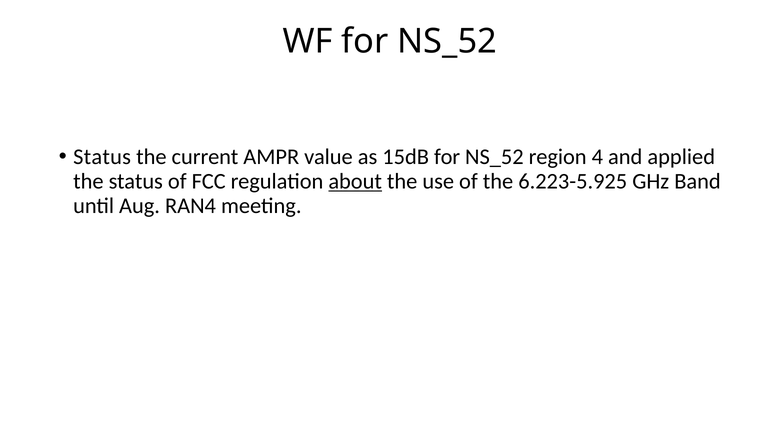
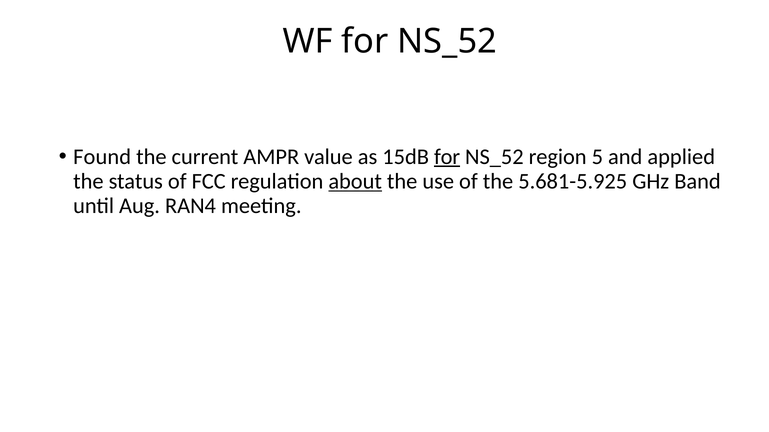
Status: Status -> Found (102, 157)
for underline: none -> present (447, 157)
4: 4 -> 5 (597, 157)
6.223-5.925: 6.223-5.925 -> 5.681-5.925 (573, 182)
